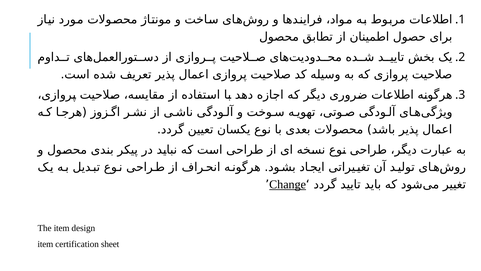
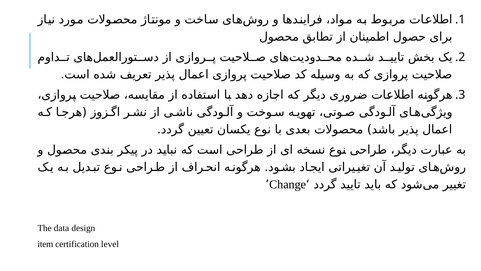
Change underline: present -> none (288, 184)
The item: item -> data (62, 228)
sheet: sheet -> level (110, 244)
